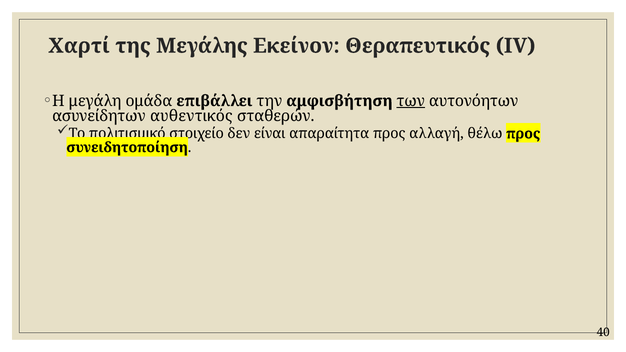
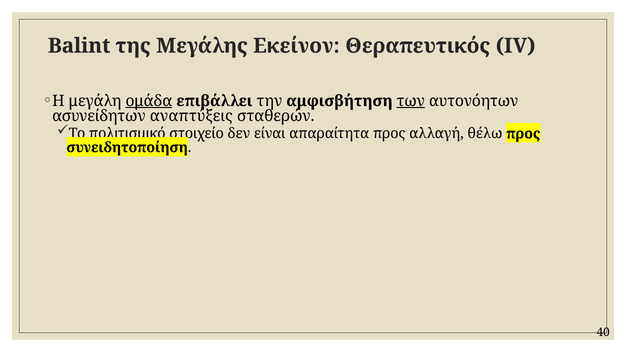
Χαρτί: Χαρτί -> Balint (79, 46)
ομάδα underline: none -> present (149, 101)
αυθεντικός: αυθεντικός -> αναπτύξεις (191, 116)
